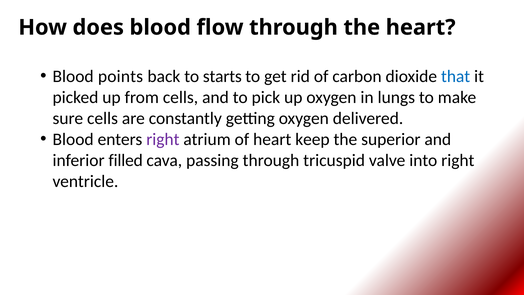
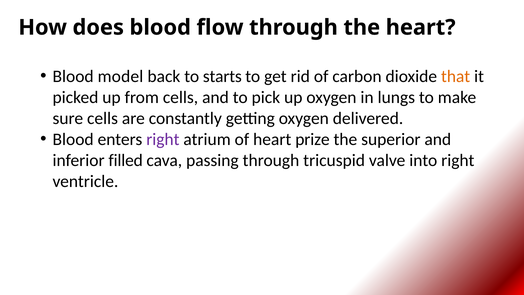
points: points -> model (120, 76)
that colour: blue -> orange (456, 76)
keep: keep -> prize (312, 139)
